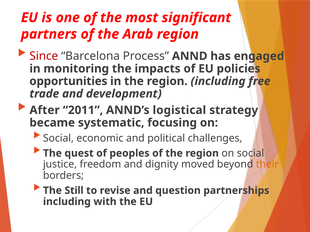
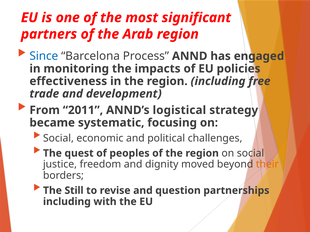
Since colour: red -> blue (44, 56)
opportunities: opportunities -> effectiveness (68, 81)
After: After -> From (45, 110)
